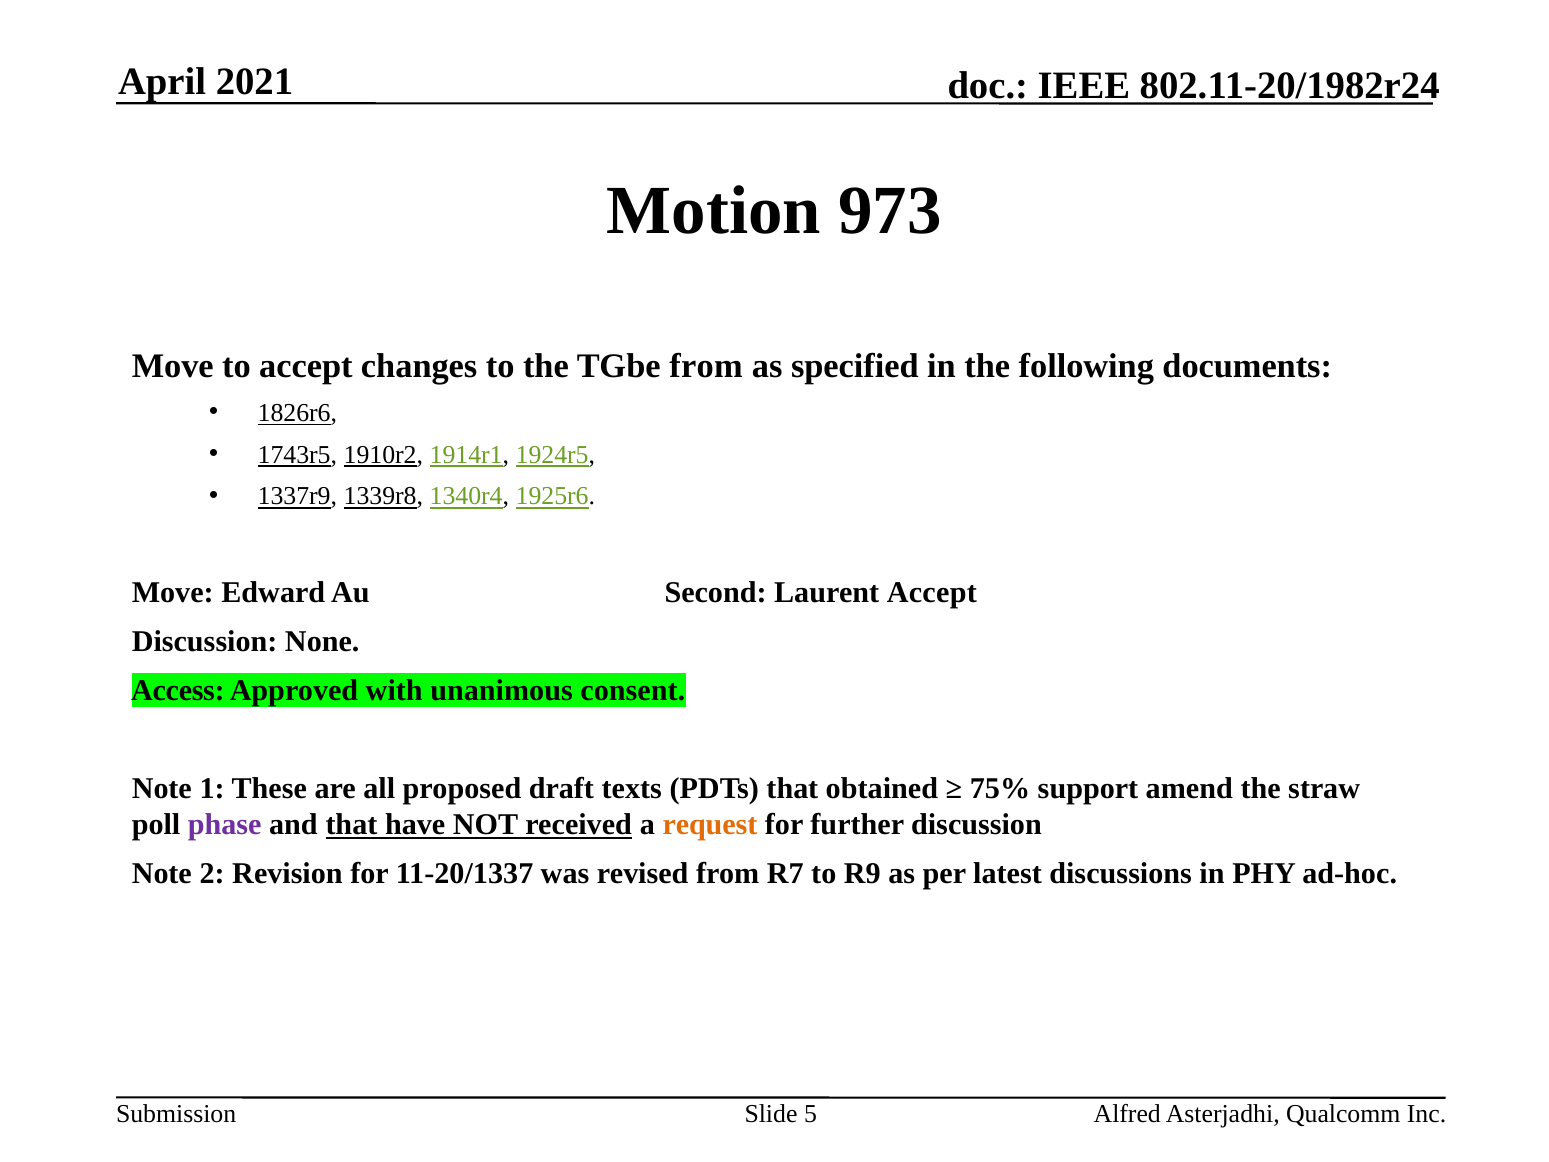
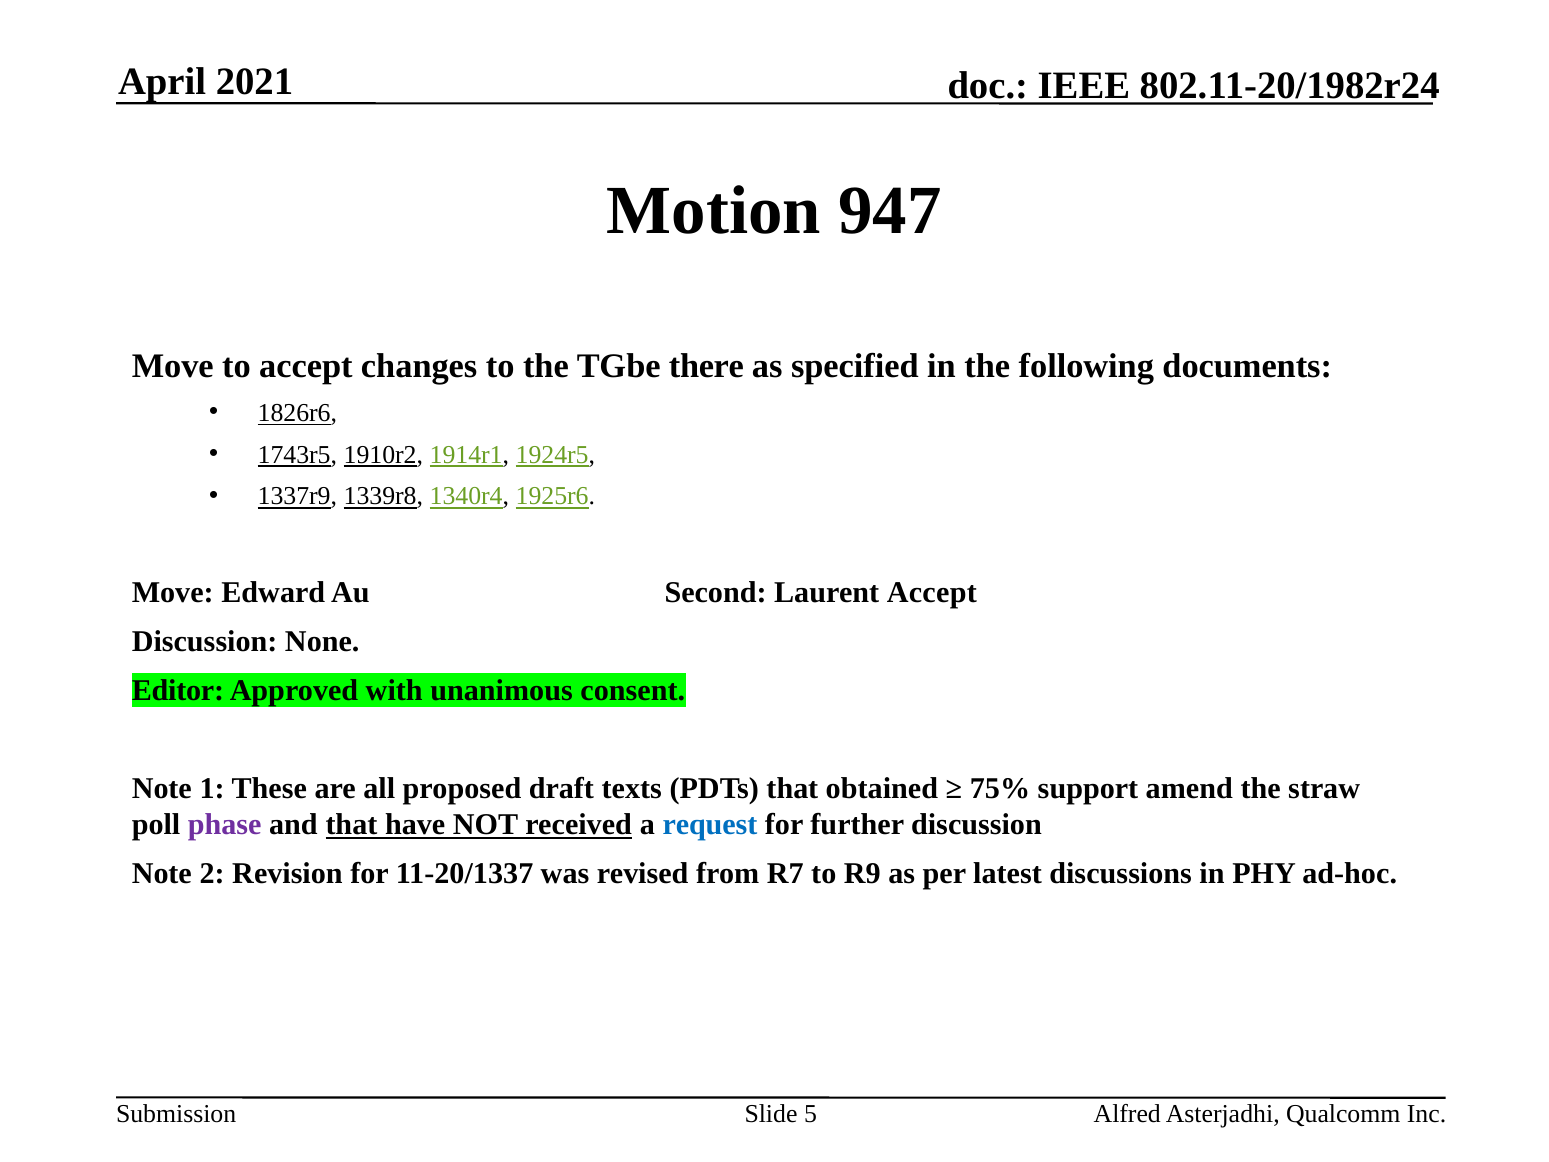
973: 973 -> 947 (890, 211)
TGbe from: from -> there (706, 366)
Access: Access -> Editor (178, 690)
request colour: orange -> blue (710, 825)
